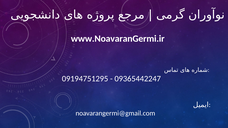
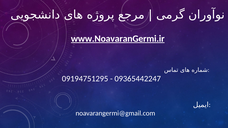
www.NoavaranGermi.ir underline: none -> present (118, 39)
